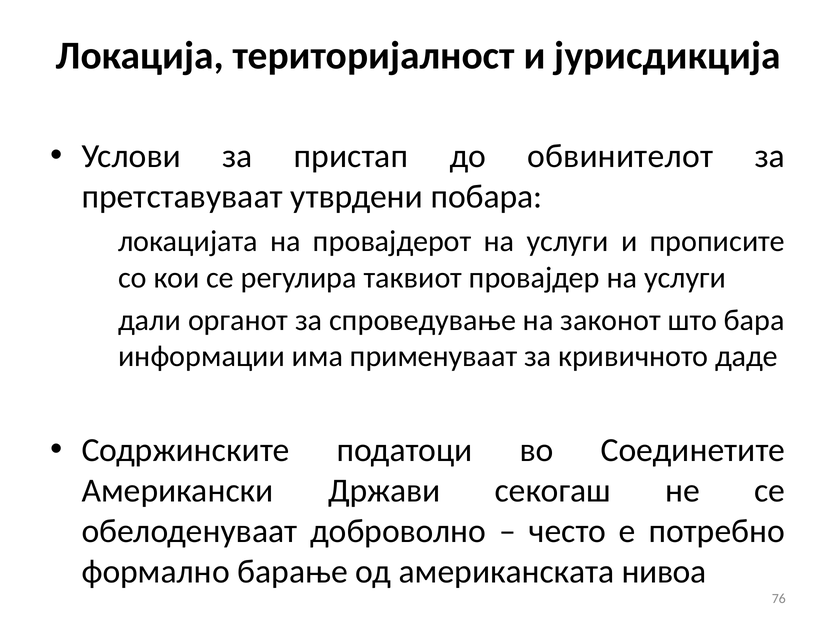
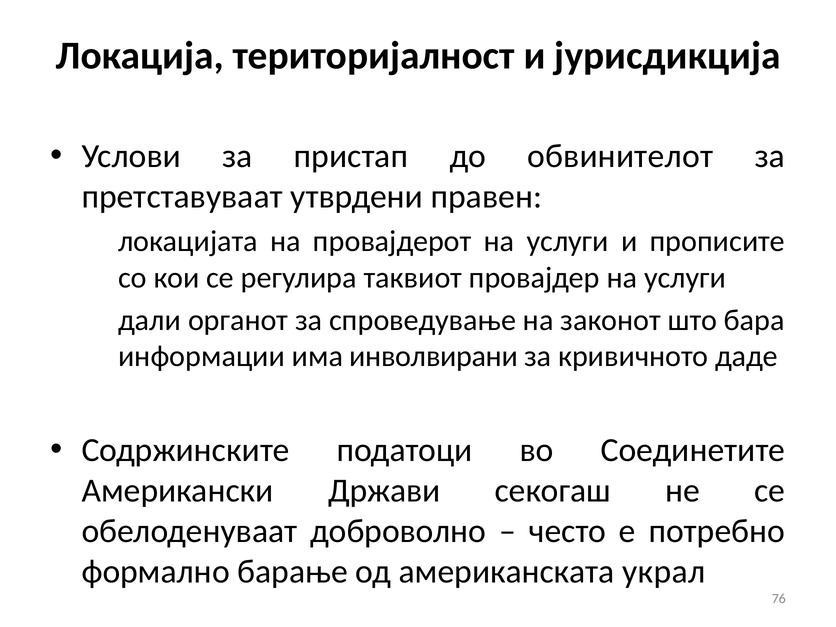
побара: побара -> правен (486, 197)
применуваат: применуваат -> инволвирани (434, 356)
нивоа: нивоа -> украл (664, 572)
